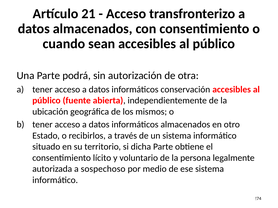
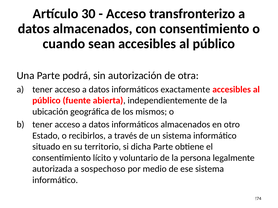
21: 21 -> 30 (88, 14)
conservación: conservación -> exactamente (185, 90)
